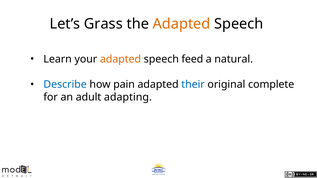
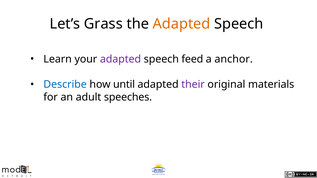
adapted colour: orange -> purple (120, 59)
natural: natural -> anchor (234, 59)
pain: pain -> until (124, 85)
their colour: blue -> purple (193, 85)
complete: complete -> materials (271, 85)
adapting: adapting -> speeches (128, 97)
